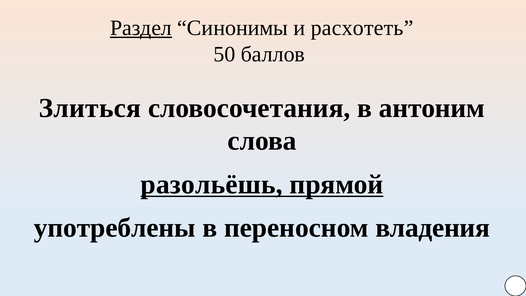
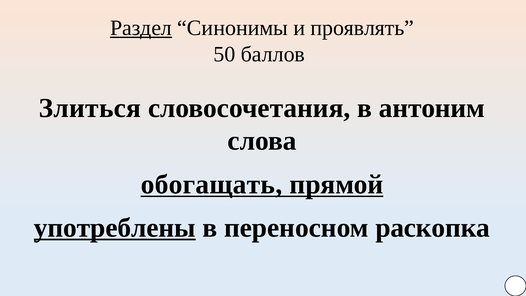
расхотеть: расхотеть -> проявлять (362, 28)
разольёшь: разольёшь -> обогащать (212, 184)
употреблены underline: none -> present (115, 228)
владения: владения -> раскопка (433, 228)
